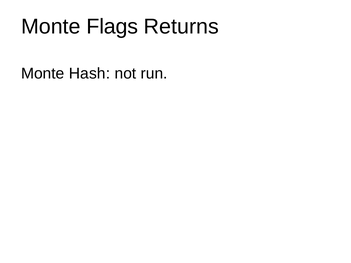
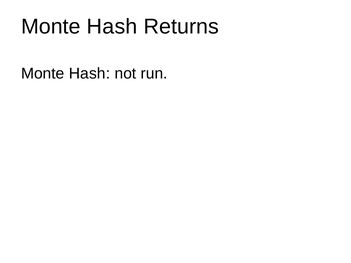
Flags: Flags -> Hash (112, 27)
